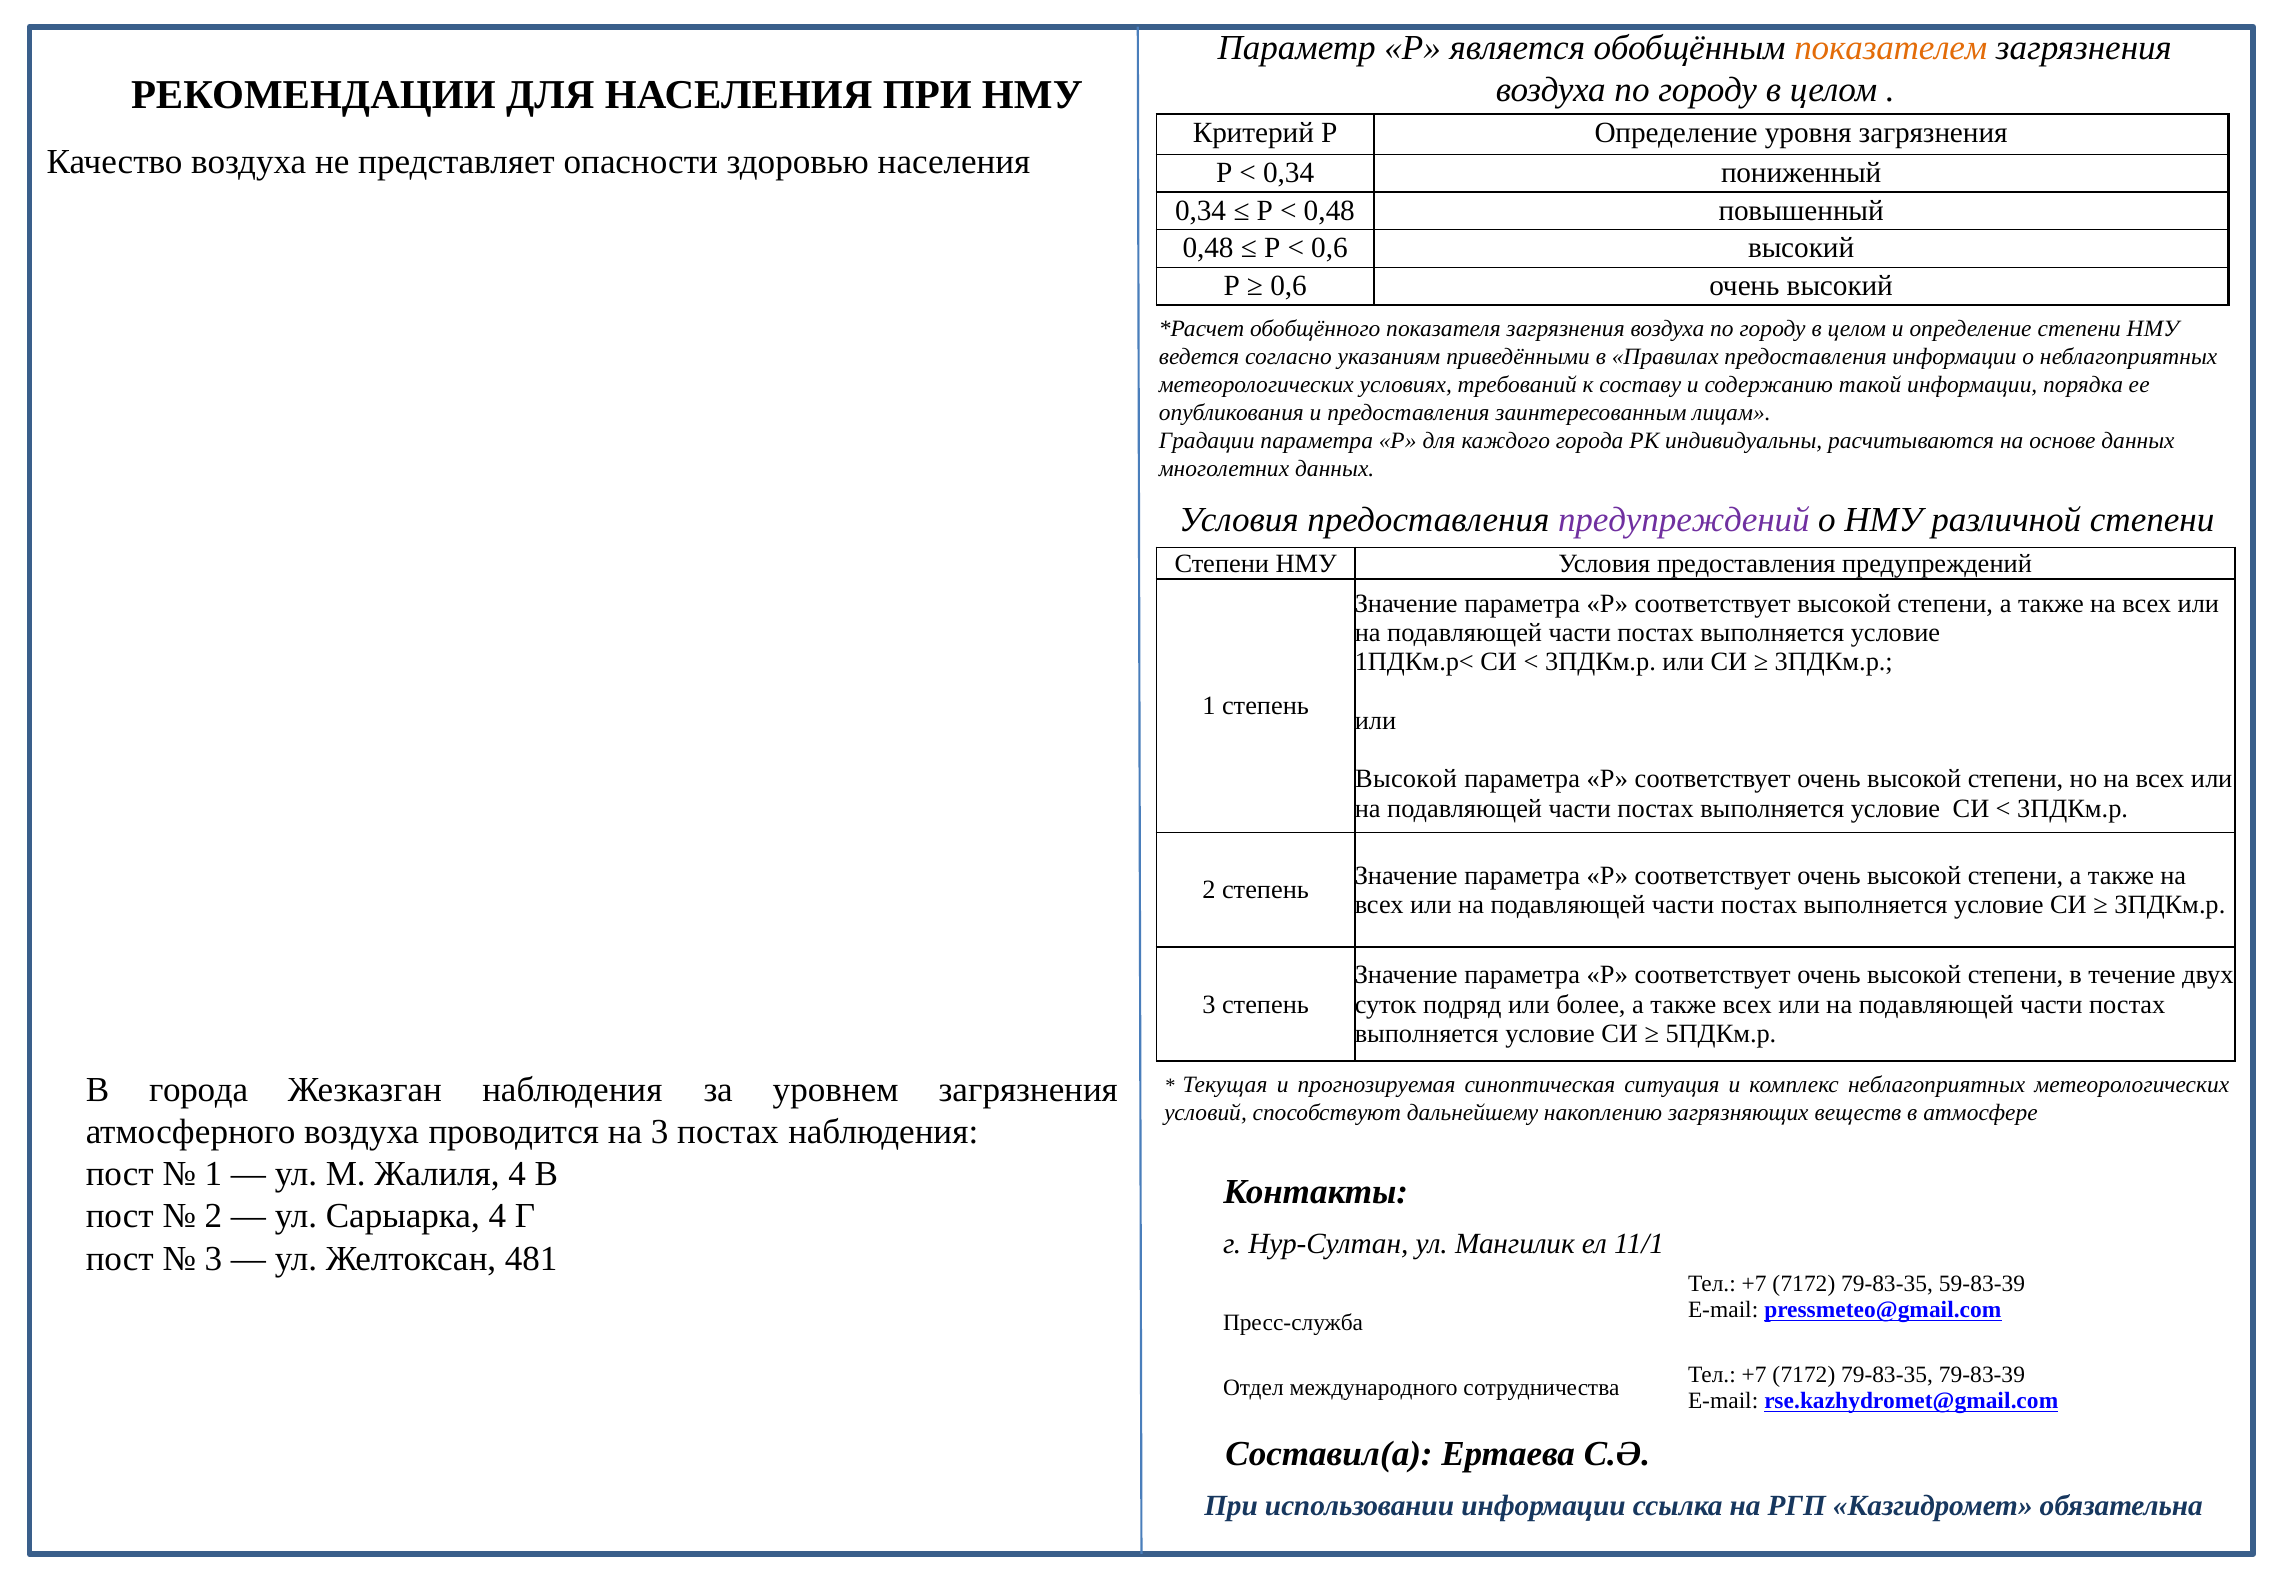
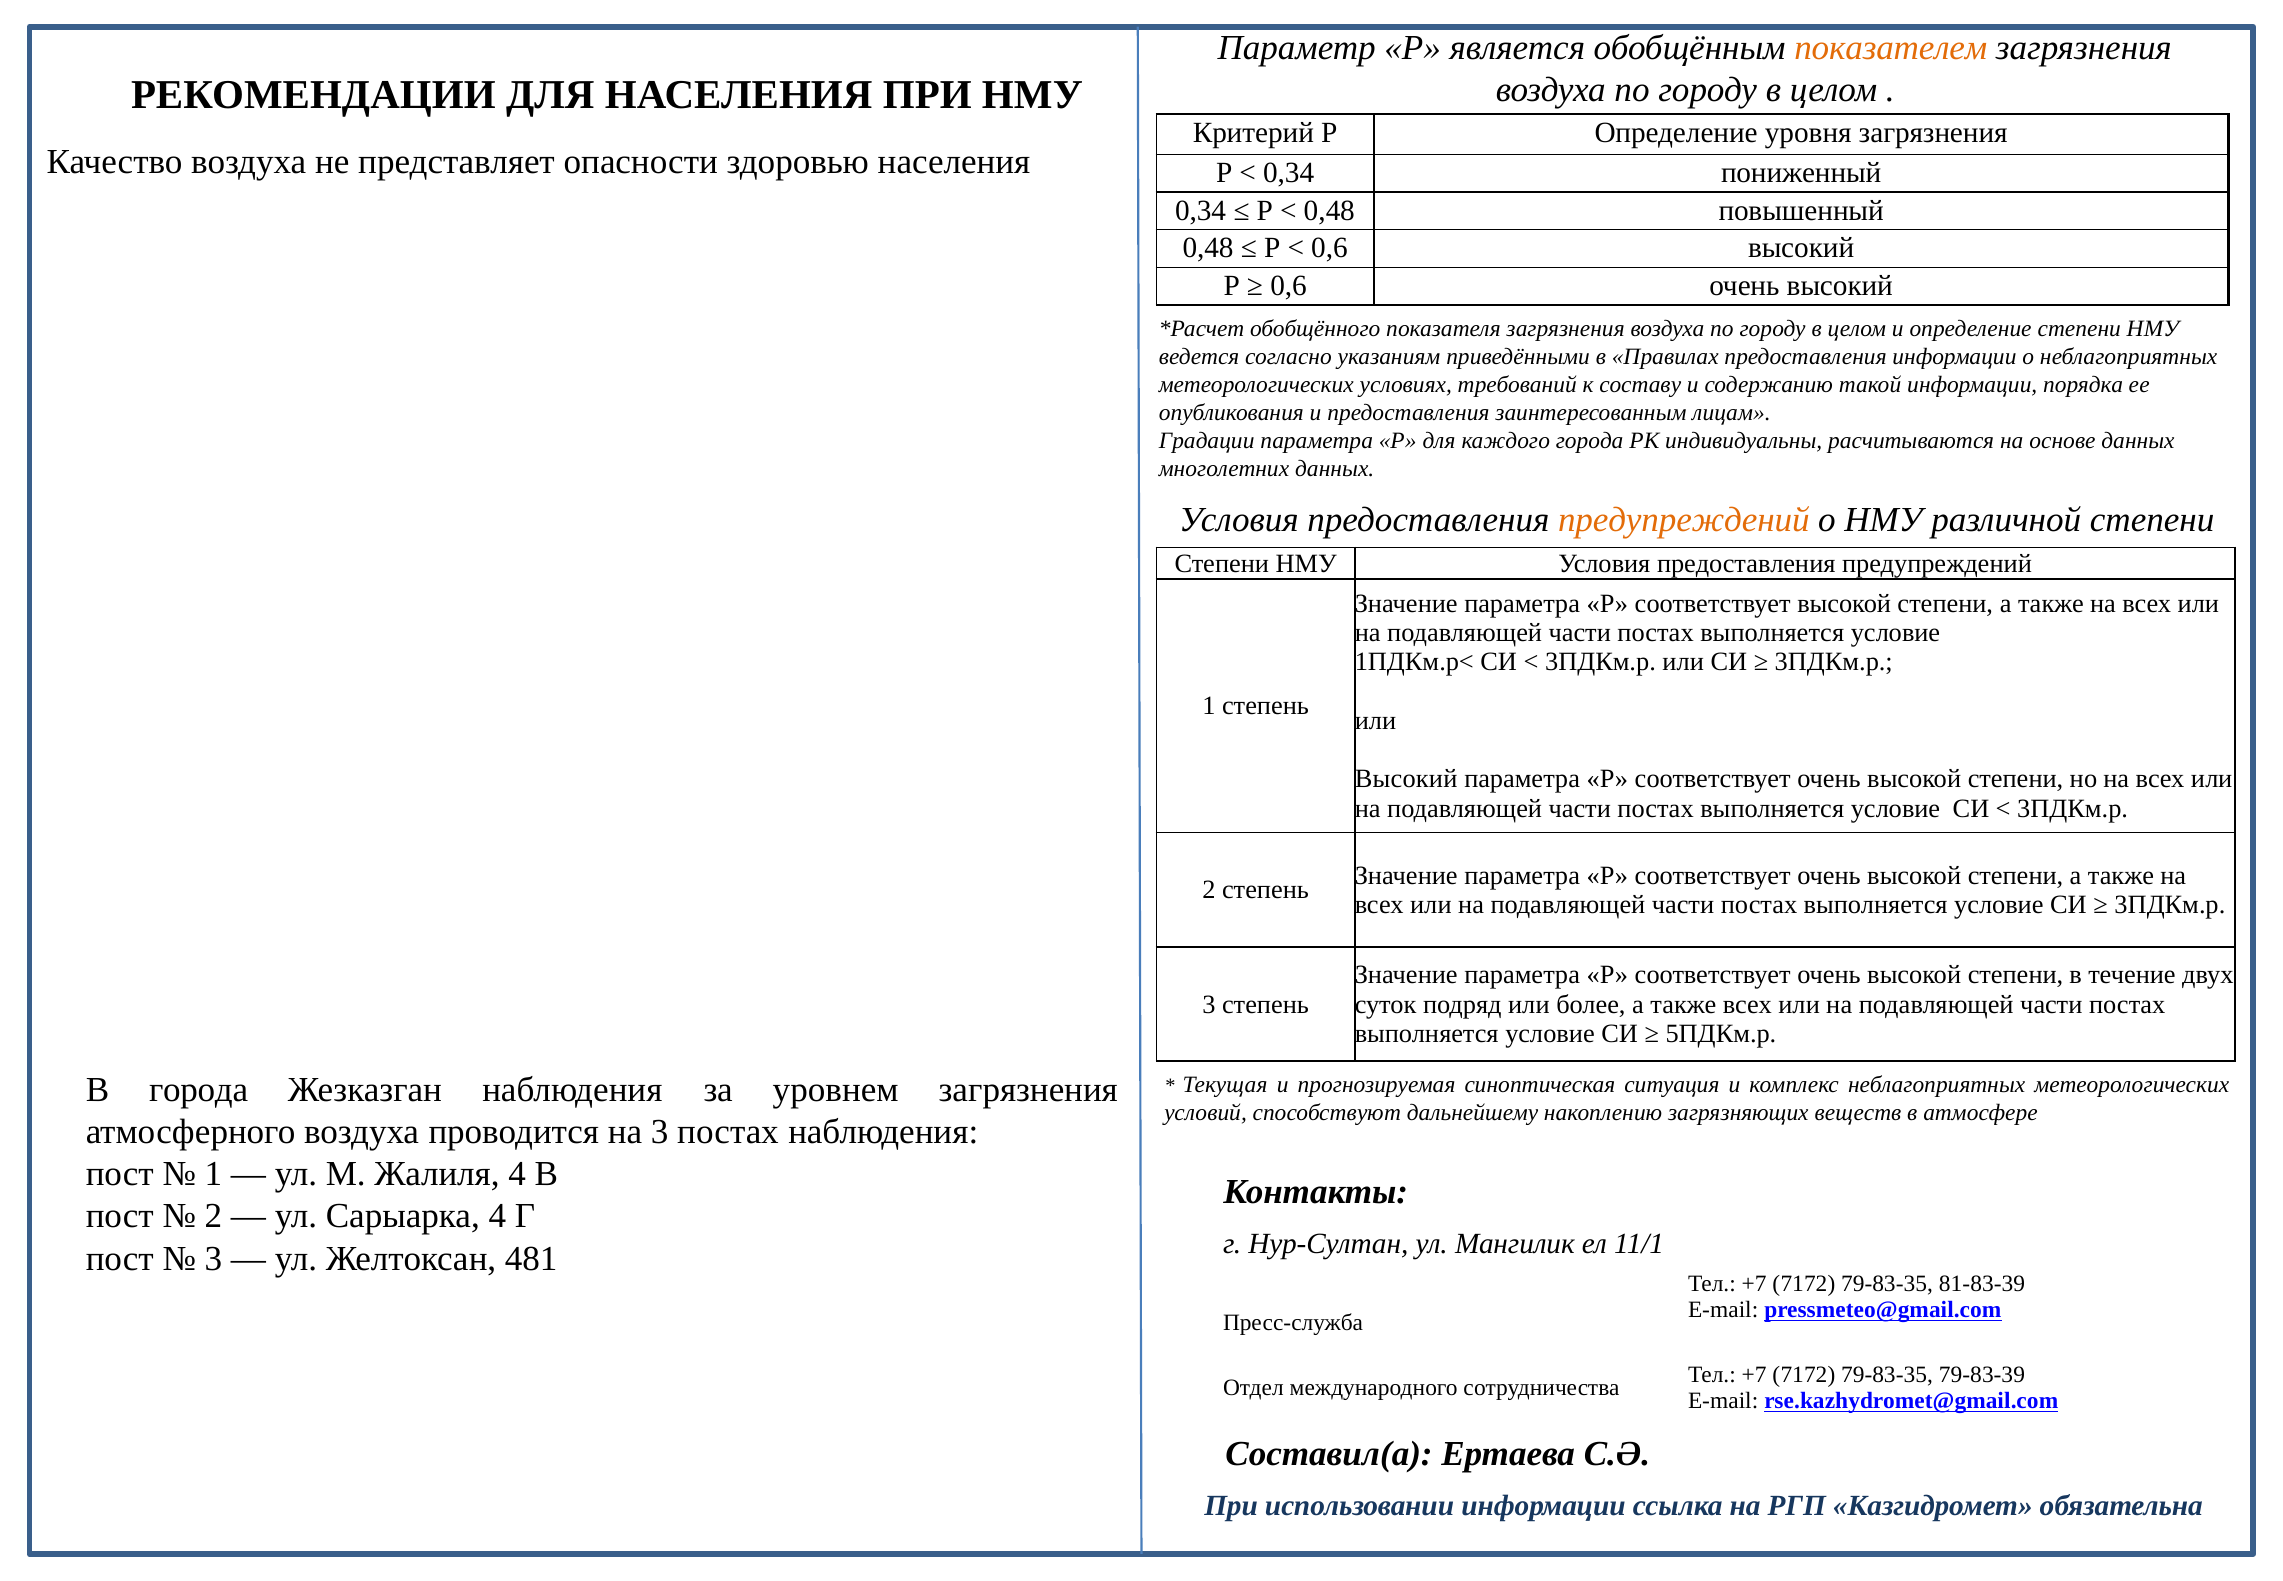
предупреждений colour: purple -> orange (1684, 520)
Высокой: Высокой -> Высокий (1406, 779)
59-83-39: 59-83-39 -> 81-83-39 (1982, 1283)
